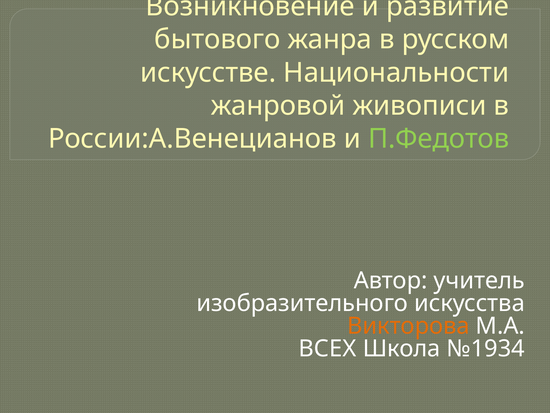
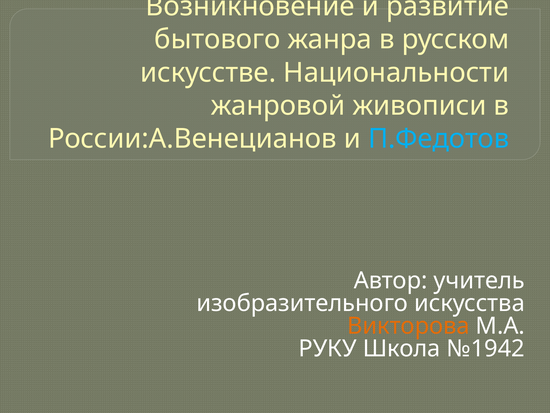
П.Федотов colour: light green -> light blue (439, 139)
ВСЕХ: ВСЕХ -> РУКУ (328, 348)
№1934: №1934 -> №1942 (486, 348)
